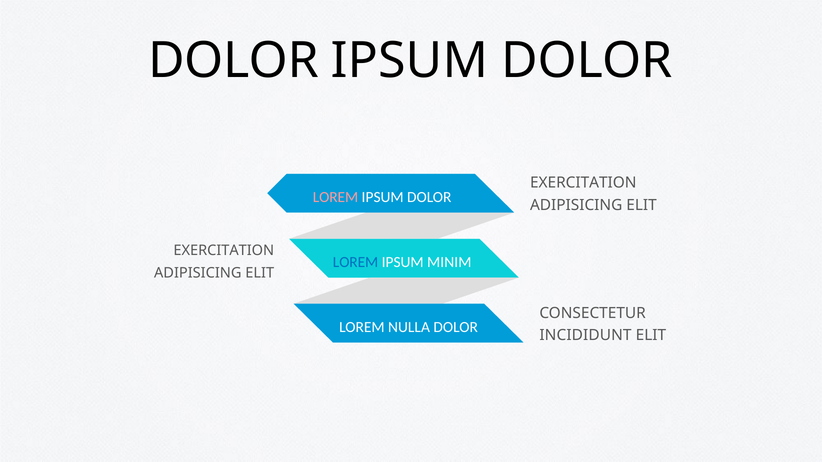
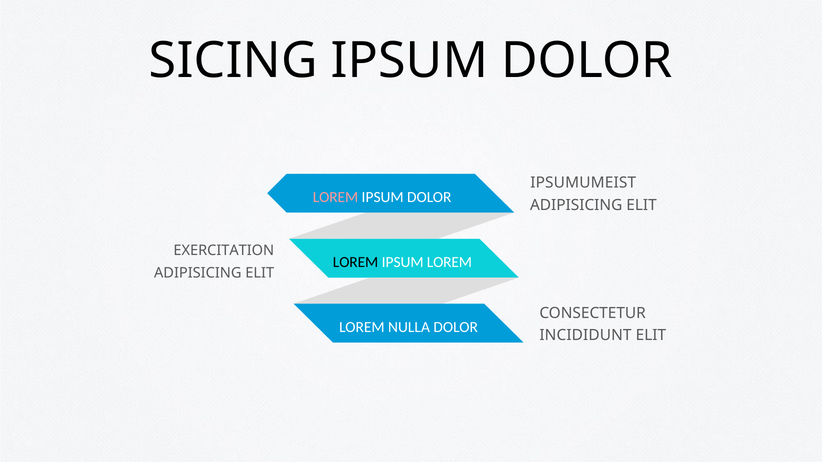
DOLOR: DOLOR -> SICING (233, 61)
EXERCITATION: EXERCITATION -> IPSUMUMEIST (583, 183)
LOREM colour: blue -> black (356, 262)
IPSUM MINIM: MINIM -> LOREM (449, 262)
